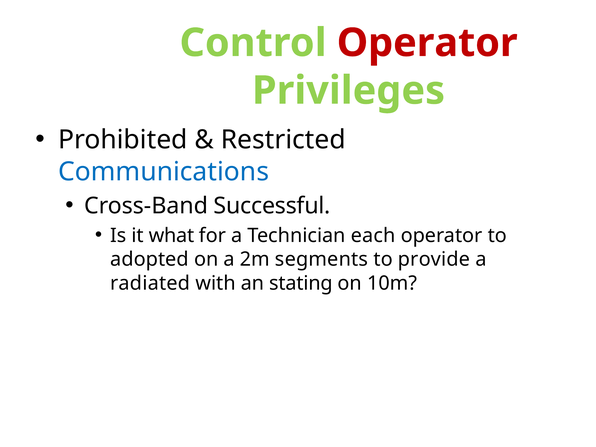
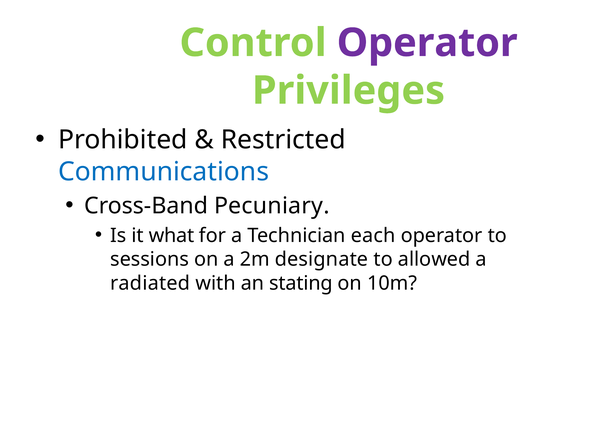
Operator colour: red -> purple (427, 43)
Successful: Successful -> Pecuniary (272, 206)
adopted: adopted -> sessions (150, 259)
segments: segments -> designate (322, 259)
provide: provide -> allowed (434, 259)
